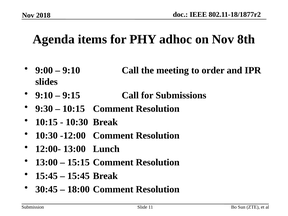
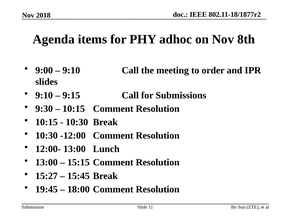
15:45: 15:45 -> 15:27 (46, 176)
30:45: 30:45 -> 19:45 (46, 189)
